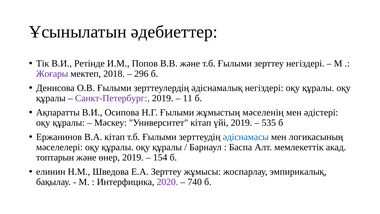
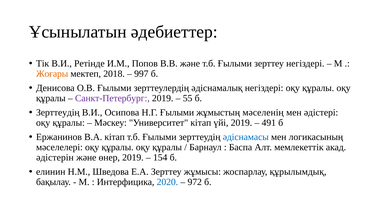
Жоғары colour: purple -> orange (52, 74)
296: 296 -> 997 (141, 74)
11: 11 -> 55 (188, 98)
Ақпаратты: Ақпаратты -> Зерттеудің (58, 112)
535: 535 -> 491 (269, 123)
топтарын: топтарын -> әдістерін (55, 157)
эмпирикалық: эмпирикалық -> құрылымдық (298, 172)
2020 colour: purple -> blue (167, 182)
740: 740 -> 972 (195, 182)
